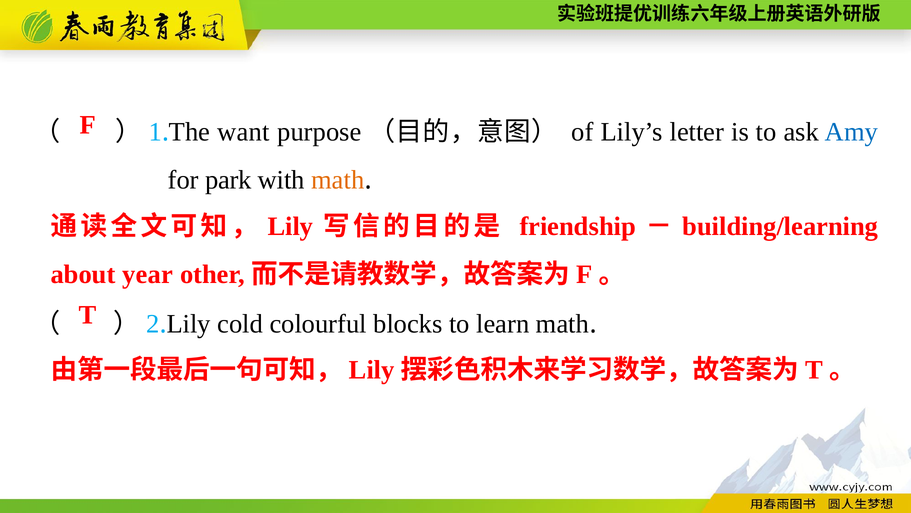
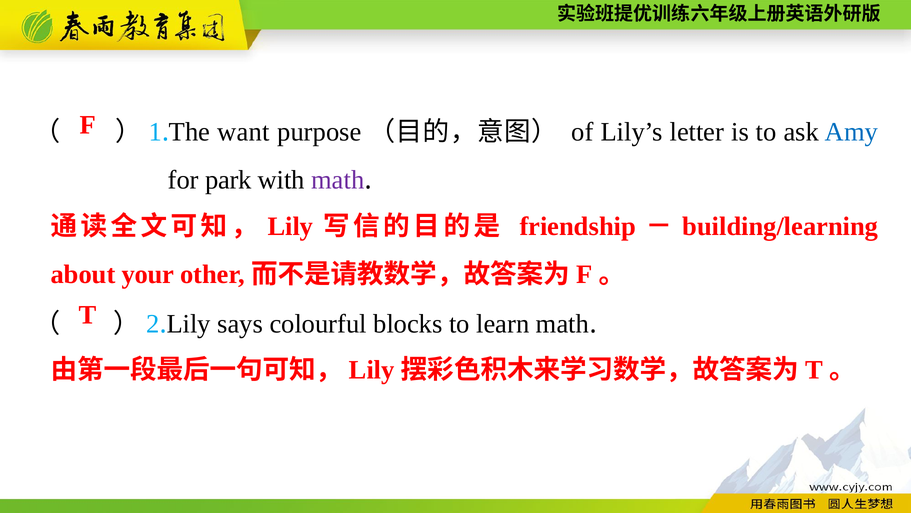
math colour: orange -> purple (338, 180)
year: year -> your (148, 274)
cold: cold -> says (240, 323)
